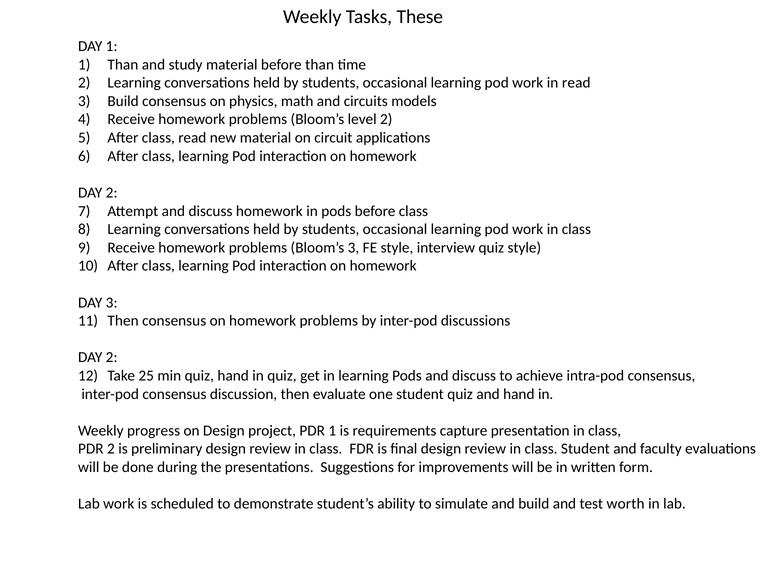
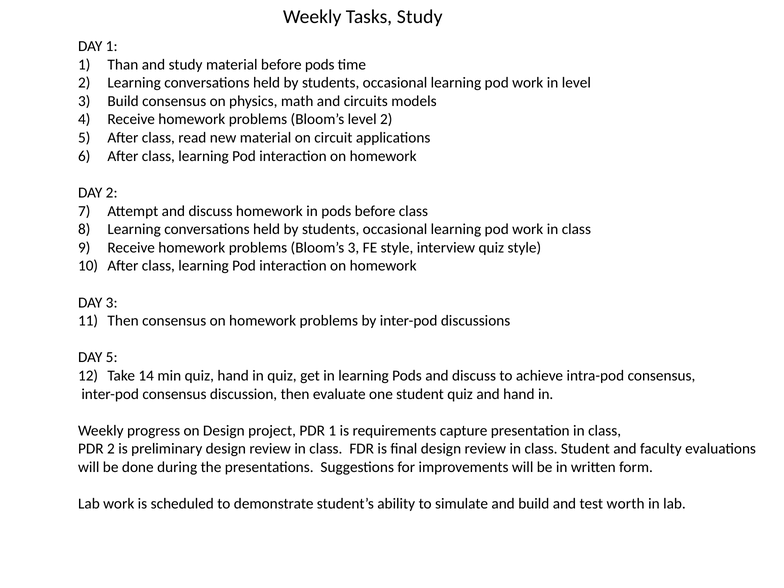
Tasks These: These -> Study (420, 17)
before than: than -> pods (320, 65)
in read: read -> level (576, 83)
2: 2 -> 5 (112, 357)
25: 25 -> 14 (146, 376)
